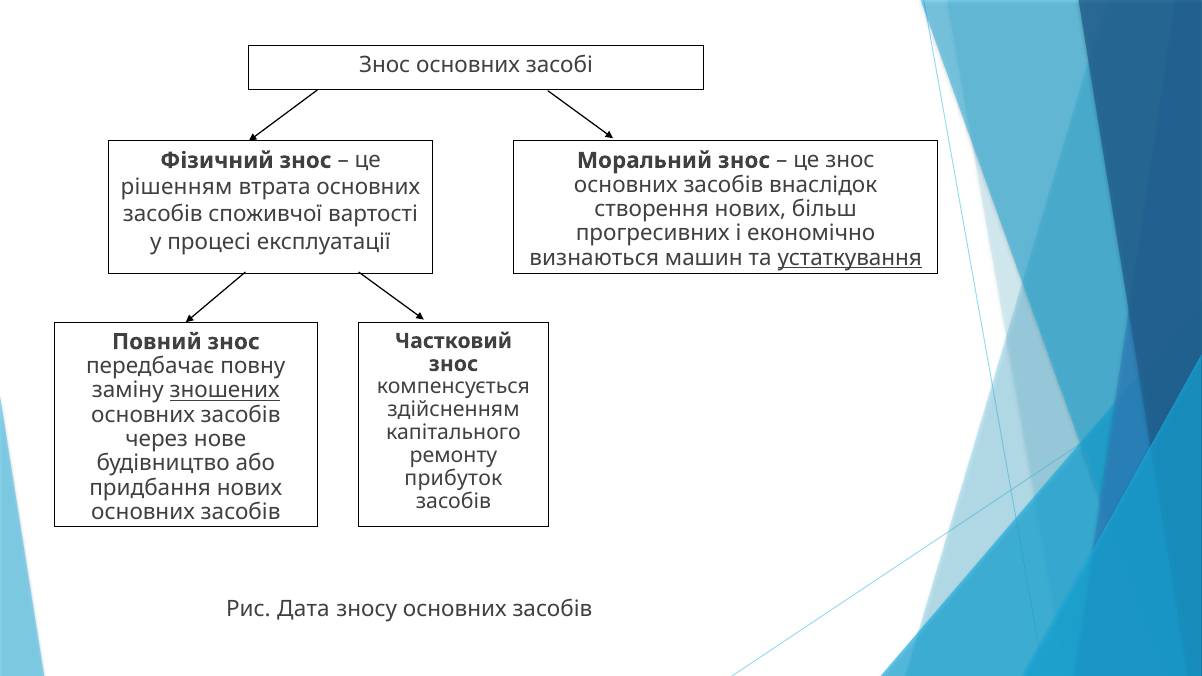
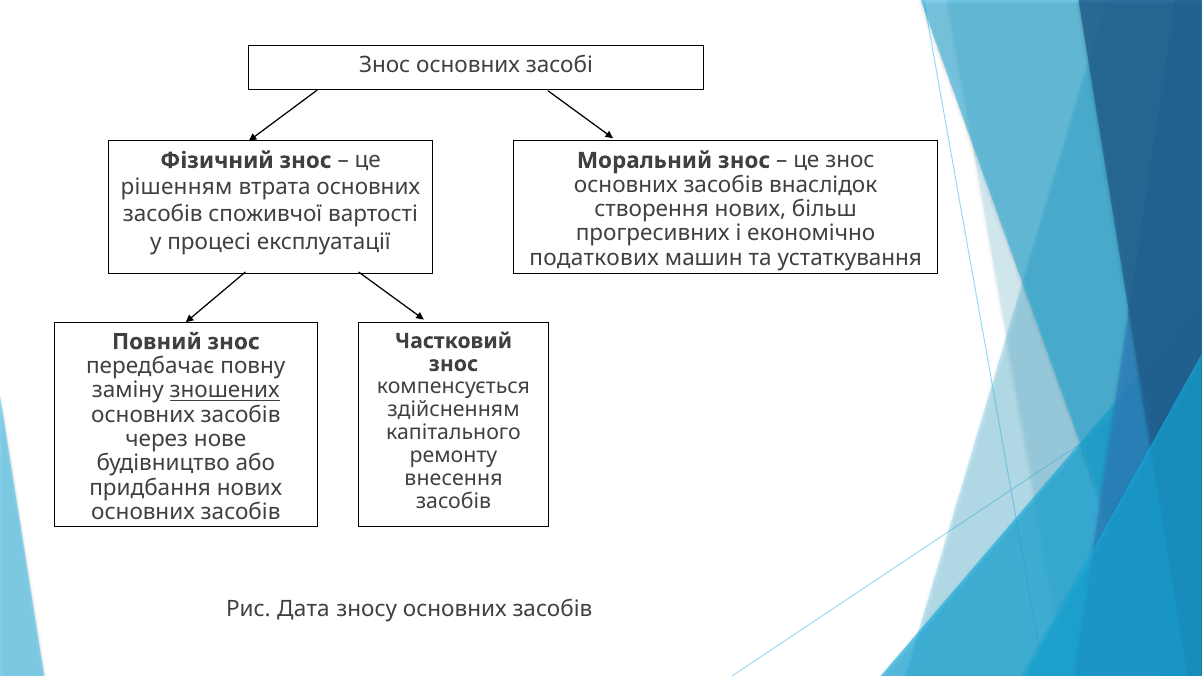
визнаються: визнаються -> податкових (594, 258)
устаткування underline: present -> none (850, 258)
прибуток: прибуток -> внесення (454, 479)
